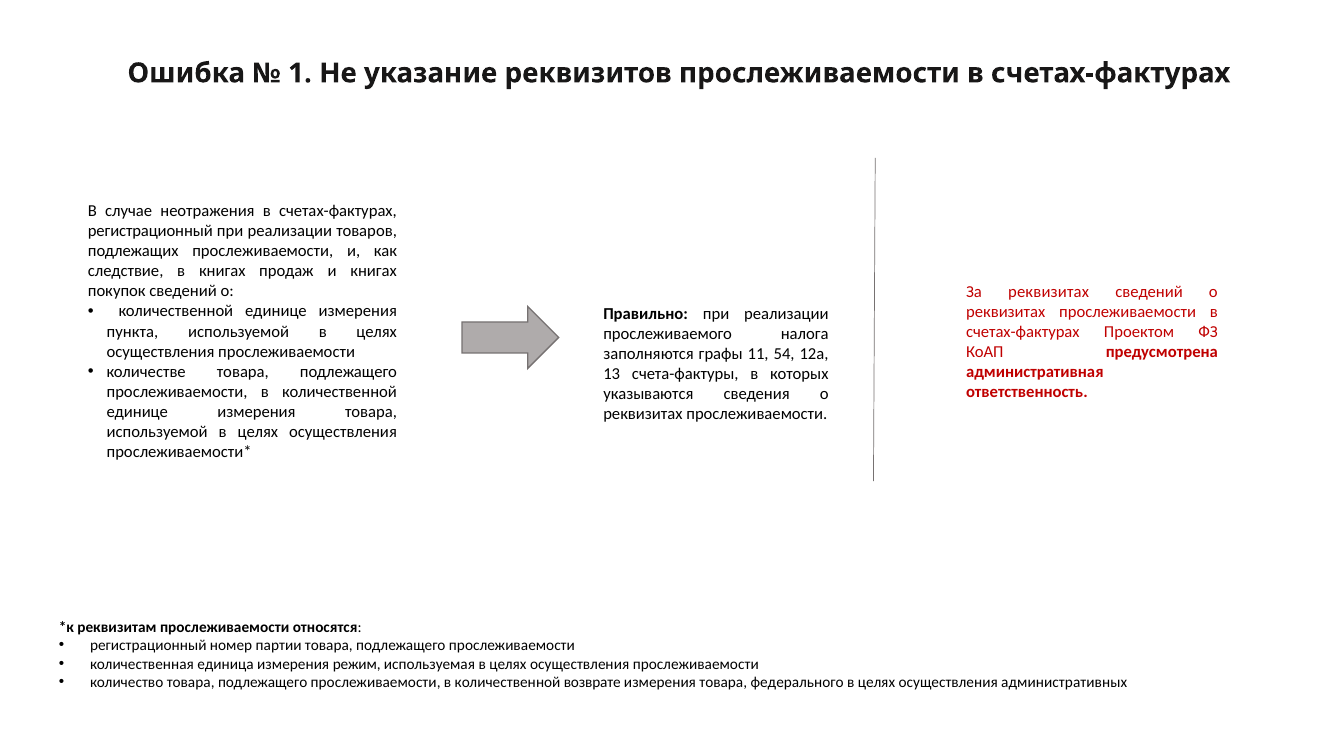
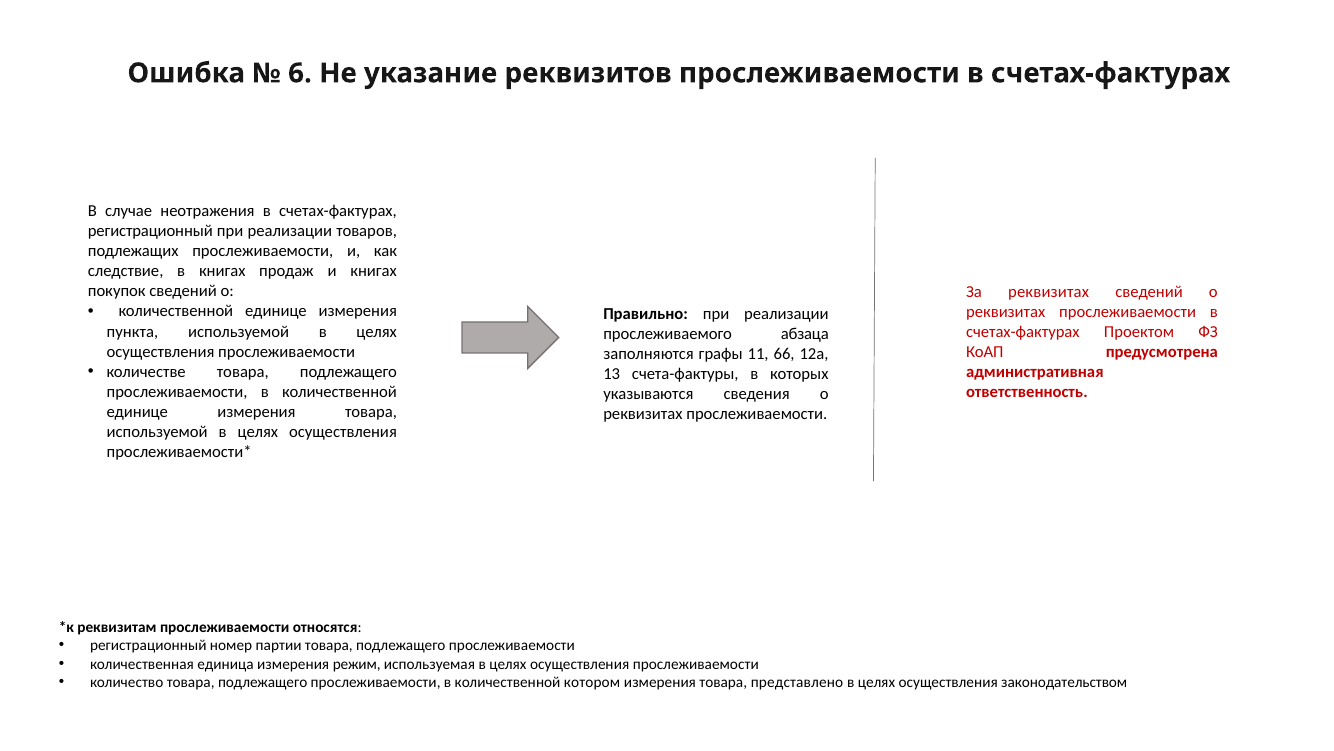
1: 1 -> 6 (300, 73)
налога: налога -> абзаца (805, 333)
54: 54 -> 66 (784, 353)
возврате: возврате -> котором (592, 682)
федерального: федерального -> представлено (797, 682)
административных: административных -> законодательством (1064, 682)
